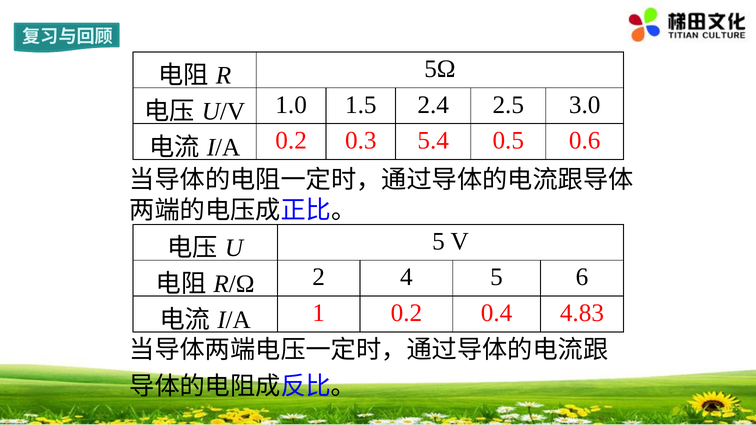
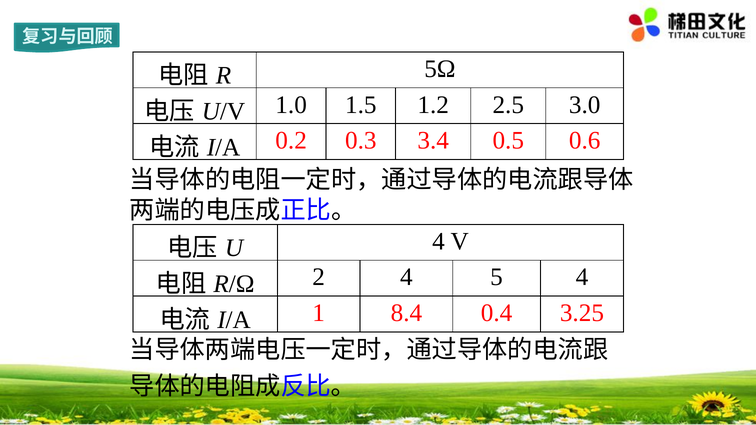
2.4: 2.4 -> 1.2 (433, 105)
5.4: 5.4 -> 3.4 (433, 141)
5: 5 -> 4 (438, 241)
5 6: 6 -> 4 (582, 277)
1 0.2: 0.2 -> 8.4 (406, 313)
4.83: 4.83 -> 3.25 (582, 313)
